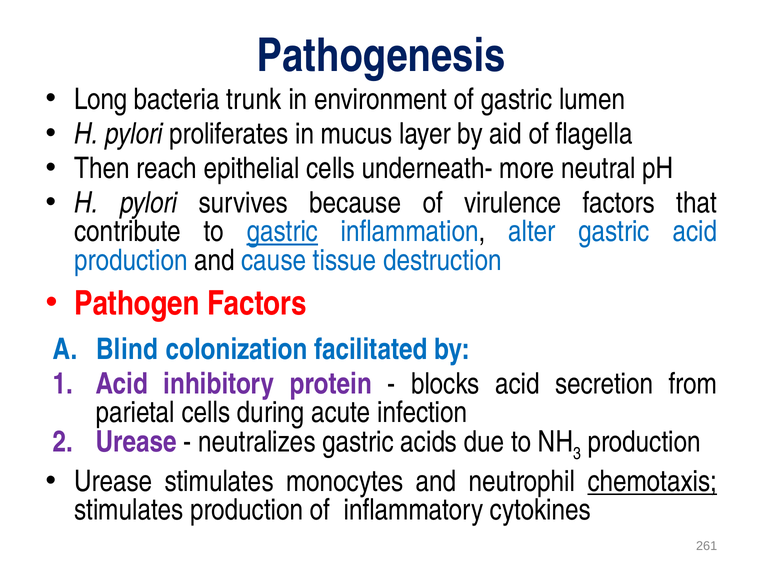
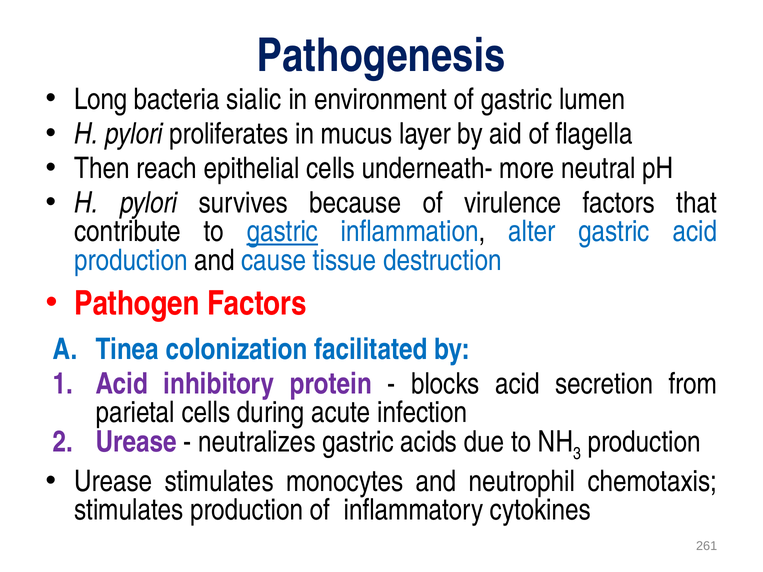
trunk: trunk -> sialic (254, 99)
Blind: Blind -> Tinea (127, 349)
chemotaxis underline: present -> none (652, 482)
